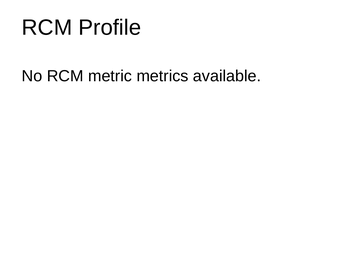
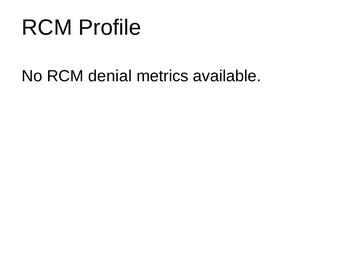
metric: metric -> denial (110, 76)
